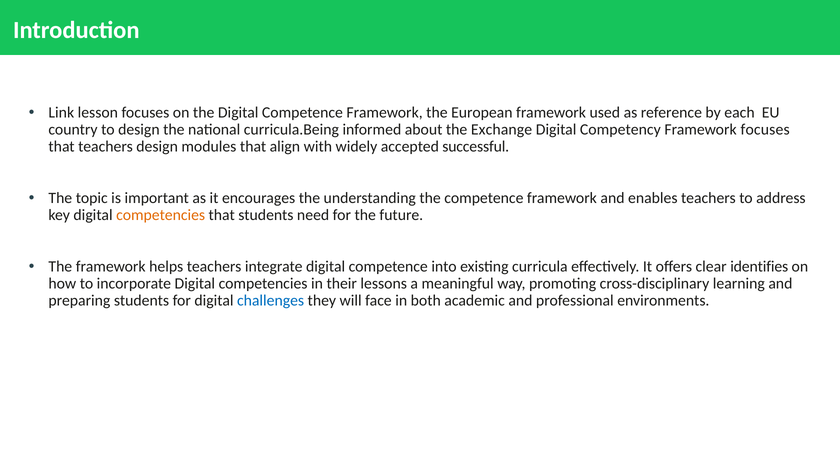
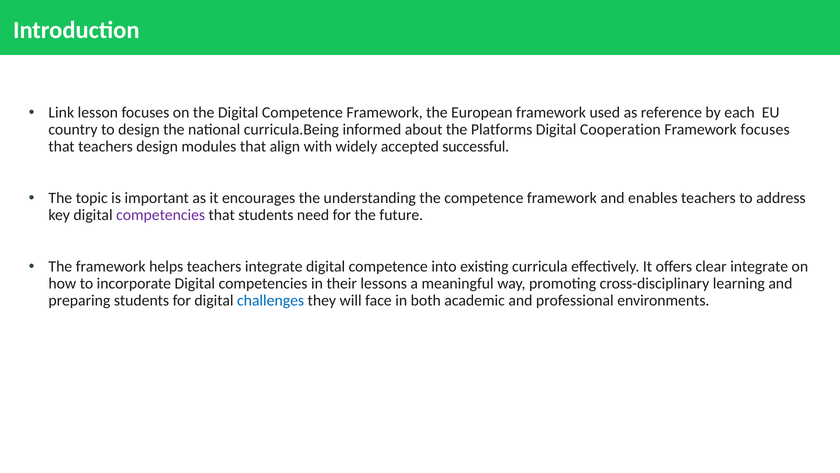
Exchange: Exchange -> Platforms (502, 129)
Competency: Competency -> Cooperation (620, 129)
competencies colour: orange -> purple (161, 215)
clear identifies: identifies -> integrate (759, 266)
